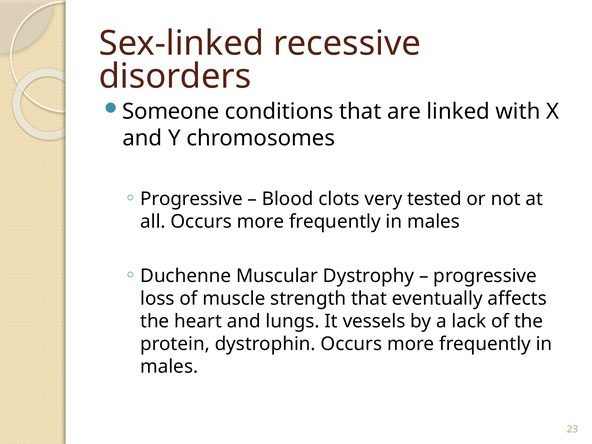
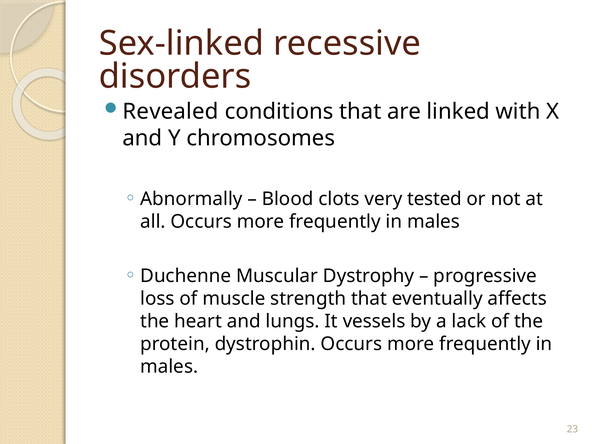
Someone: Someone -> Revealed (171, 112)
Progressive: Progressive -> Abnormally (191, 199)
